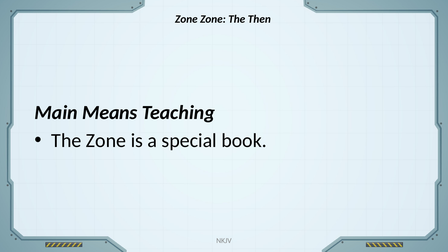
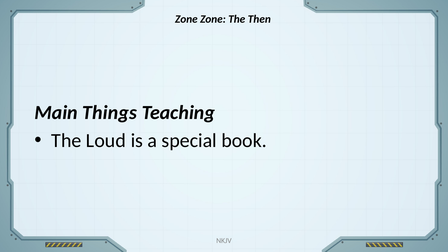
Means: Means -> Things (110, 113)
The Zone: Zone -> Loud (106, 141)
